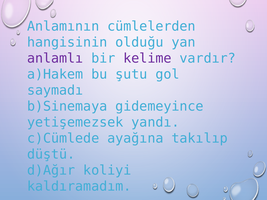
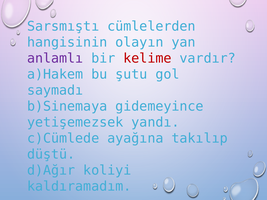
Anlamının: Anlamının -> Sarsmıştı (63, 26)
olduğu: olduğu -> olayın (139, 42)
kelime colour: purple -> red (147, 58)
